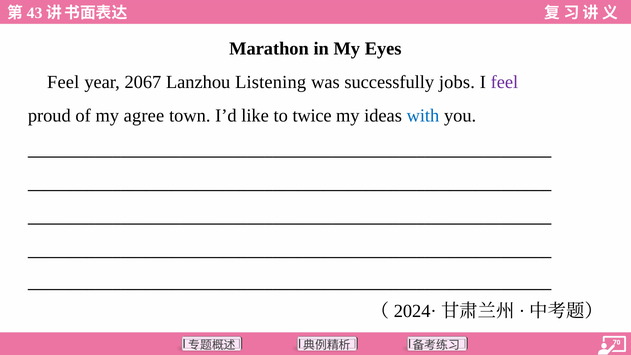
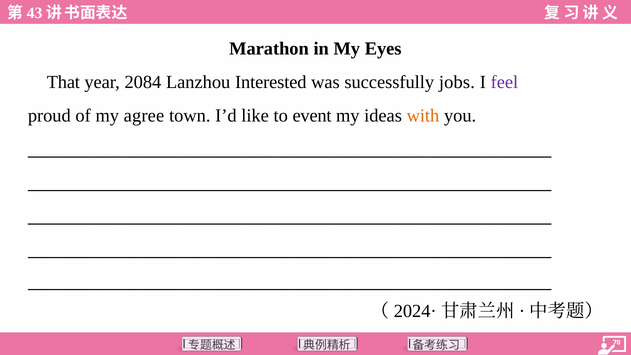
Feel: Feel -> That (63, 82)
2067: 2067 -> 2084 (143, 82)
Listening: Listening -> Interested (271, 82)
twice: twice -> event (312, 116)
with colour: blue -> orange (423, 116)
